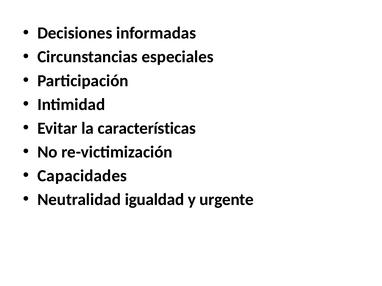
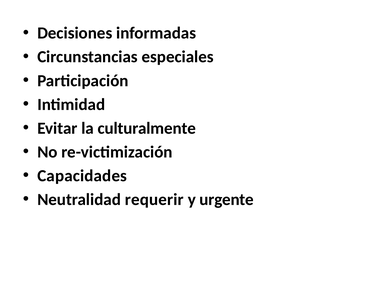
características: características -> culturalmente (147, 128)
igualdad: igualdad -> requerir (154, 200)
